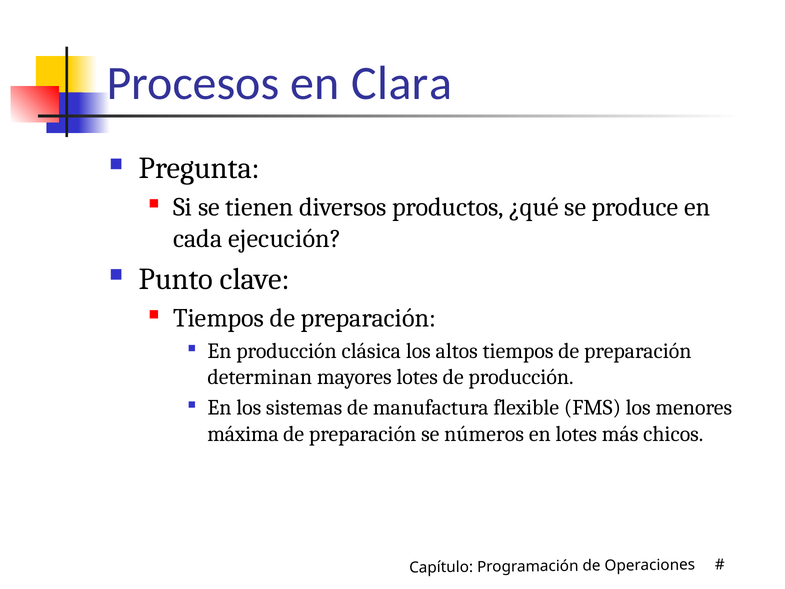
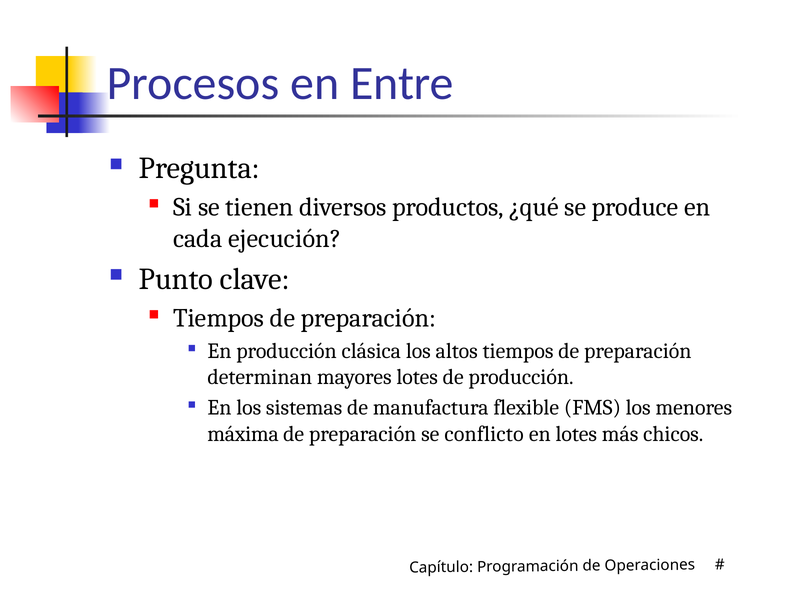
Clara: Clara -> Entre (402, 83)
números: números -> conflicto (484, 434)
